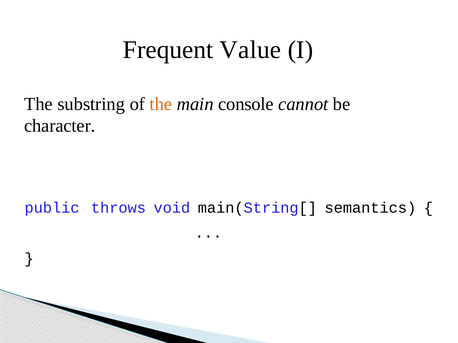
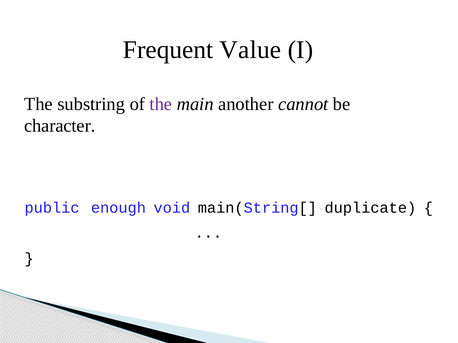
the colour: orange -> purple (161, 104)
console: console -> another (246, 104)
throws: throws -> enough (118, 208)
semantics: semantics -> duplicate (370, 208)
